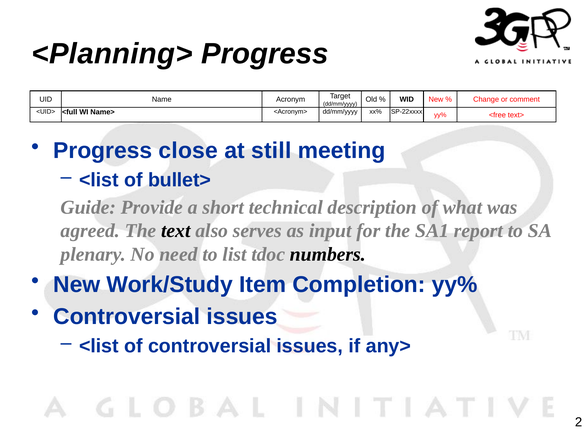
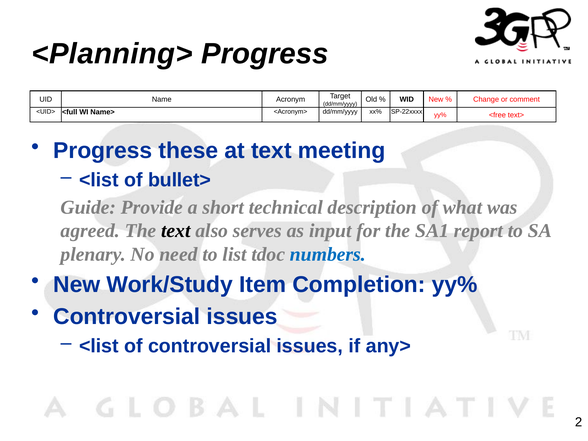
close: close -> these (188, 151)
at still: still -> text (271, 151)
numbers colour: black -> blue (328, 254)
